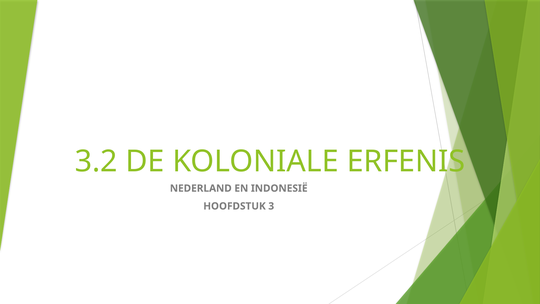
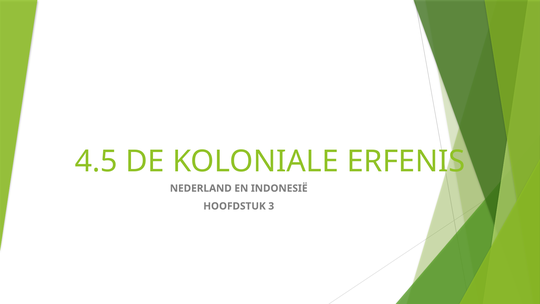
3.2: 3.2 -> 4.5 (96, 161)
